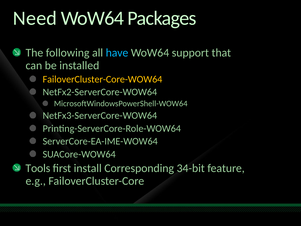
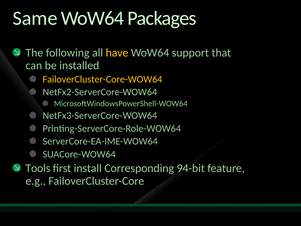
Need: Need -> Same (35, 18)
have colour: light blue -> yellow (117, 53)
34-bit: 34-bit -> 94-bit (191, 168)
